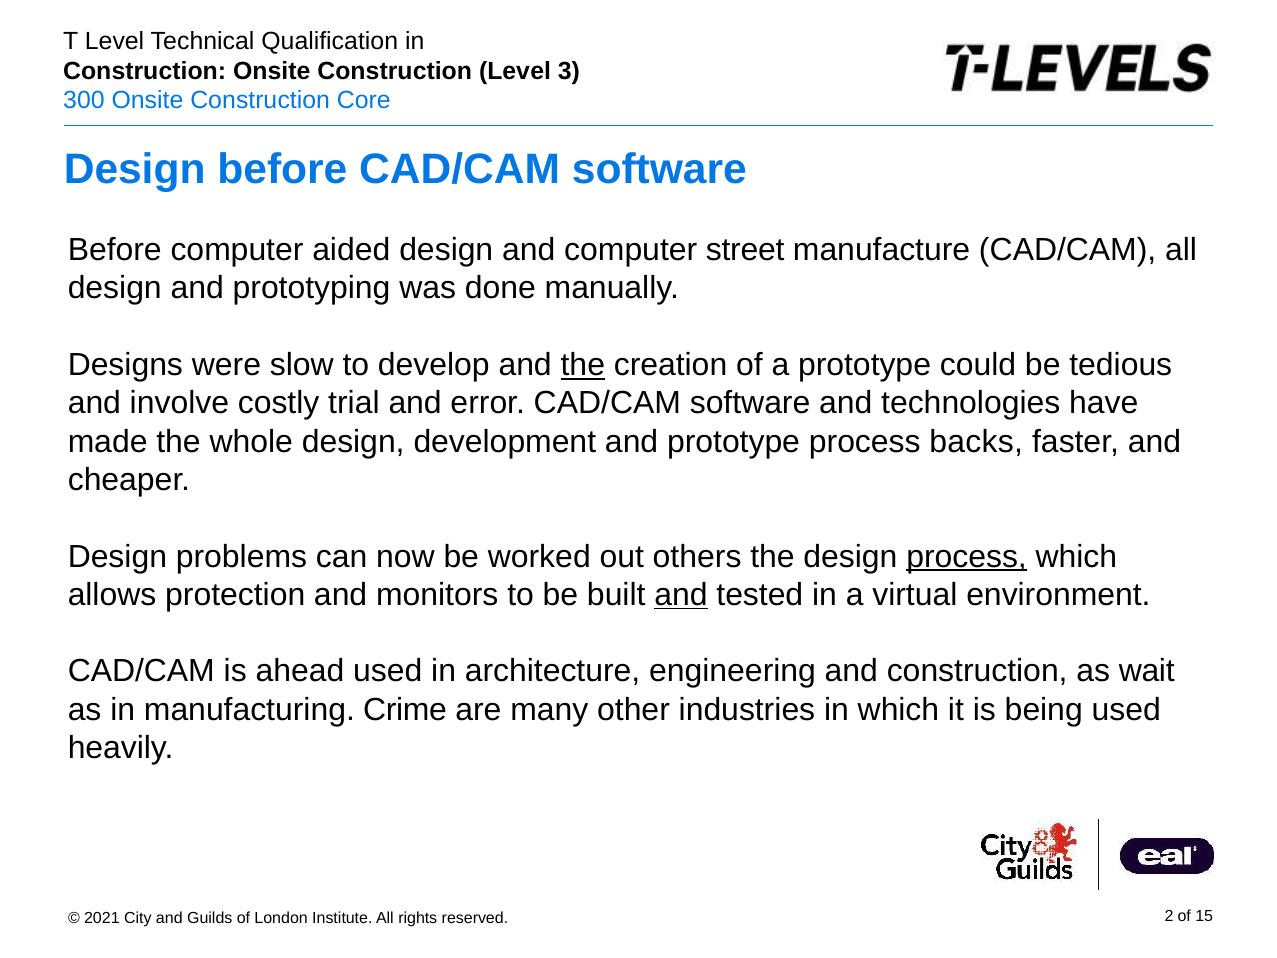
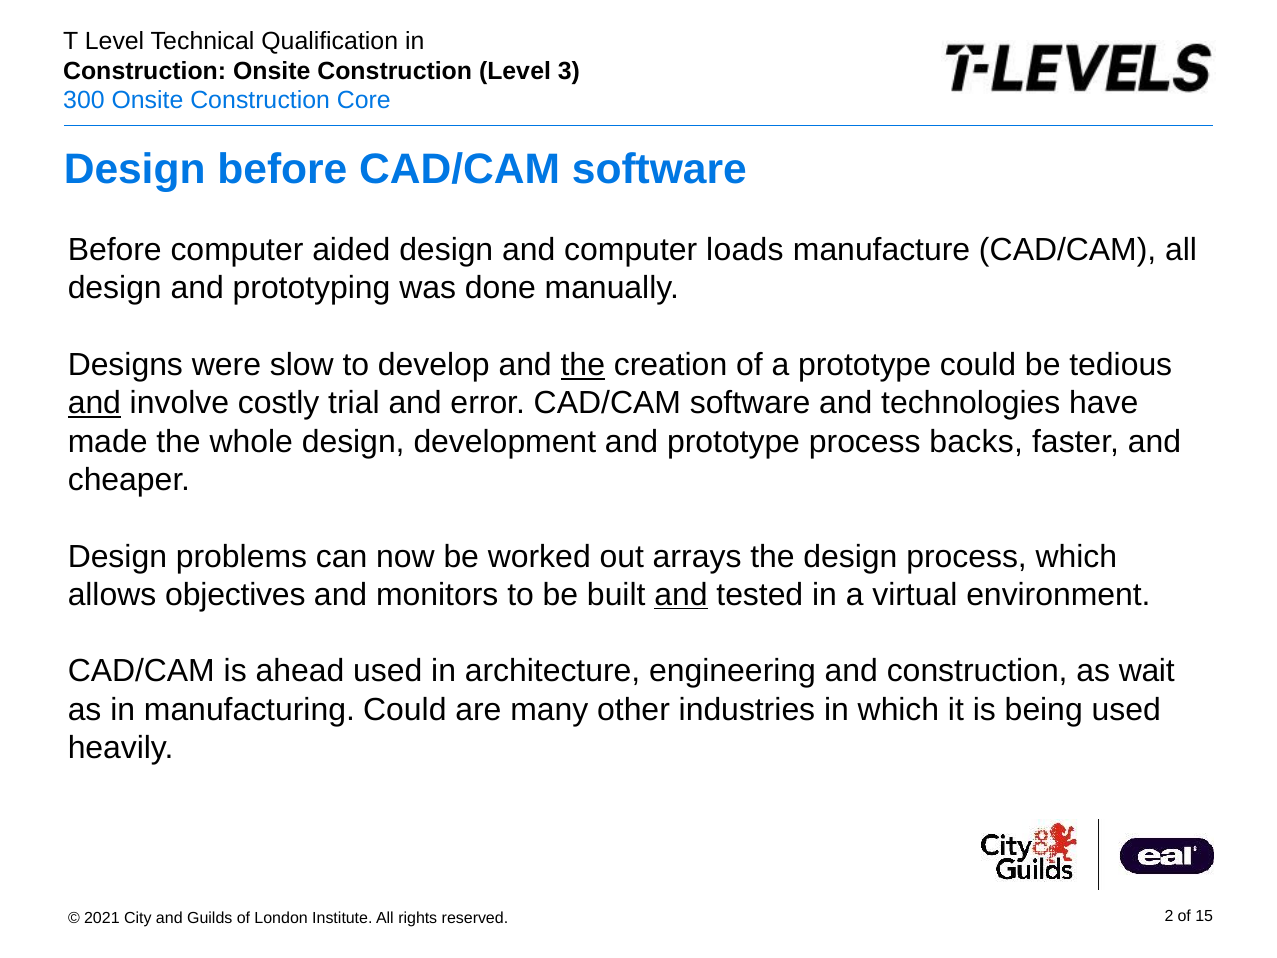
street: street -> loads (745, 250)
and underline: none -> present (94, 403)
others: others -> arrays (697, 556)
process underline: present -> none (967, 556)
protection: protection -> objectives (235, 595)
manufacturing Crime: Crime -> Could (405, 710)
